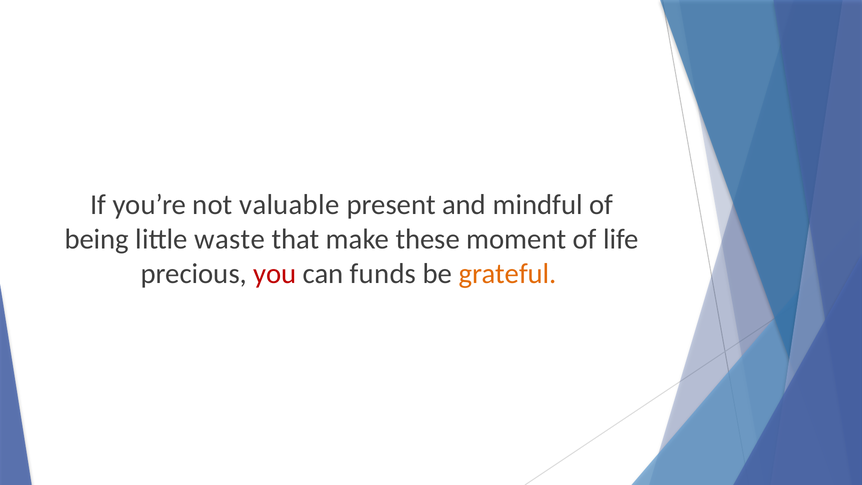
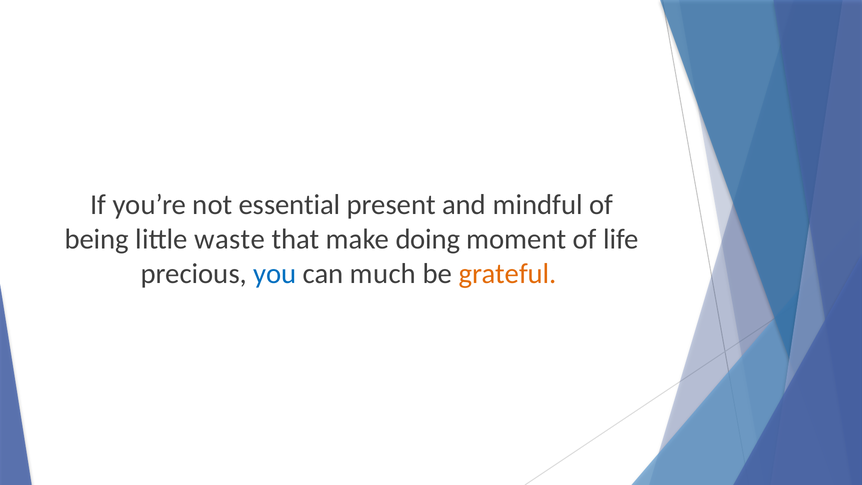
valuable: valuable -> essential (290, 205)
these: these -> doing (428, 239)
you colour: red -> blue (275, 274)
funds: funds -> much (383, 274)
